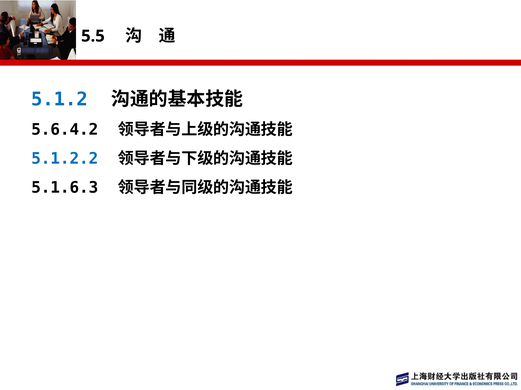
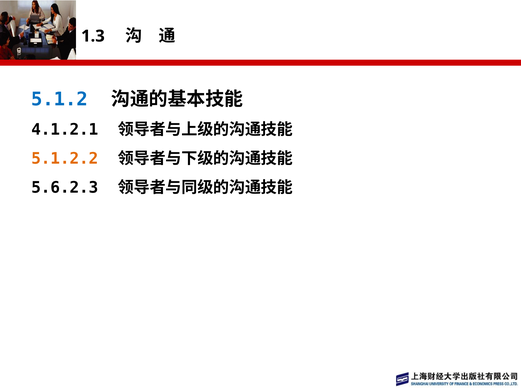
5.5: 5.5 -> 1.3 (93, 36)
5.6.4.2: 5.6.4.2 -> 4.1.2.1 (65, 130)
5.1.2.2 colour: blue -> orange (65, 159)
5.1.6.3: 5.1.6.3 -> 5.6.2.3 (65, 188)
